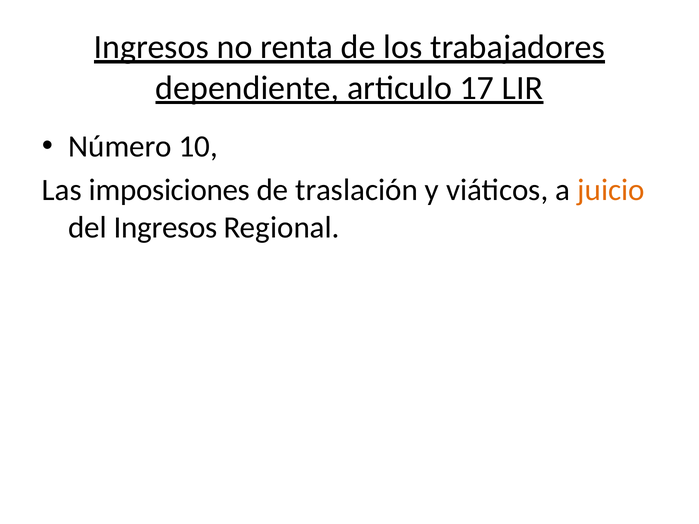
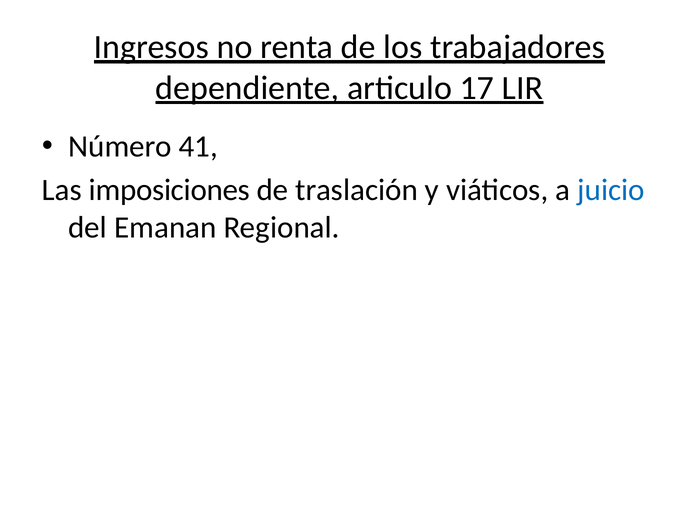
10: 10 -> 41 (198, 147)
juicio colour: orange -> blue (611, 190)
del Ingresos: Ingresos -> Emanan (165, 227)
